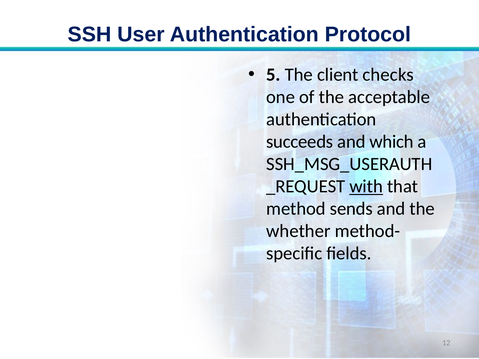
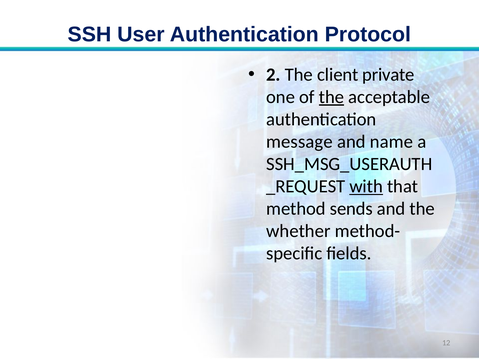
5: 5 -> 2 (273, 75)
checks: checks -> private (388, 75)
the underline: none -> present (331, 97)
succeeds: succeeds -> message (300, 142)
which: which -> name (391, 142)
